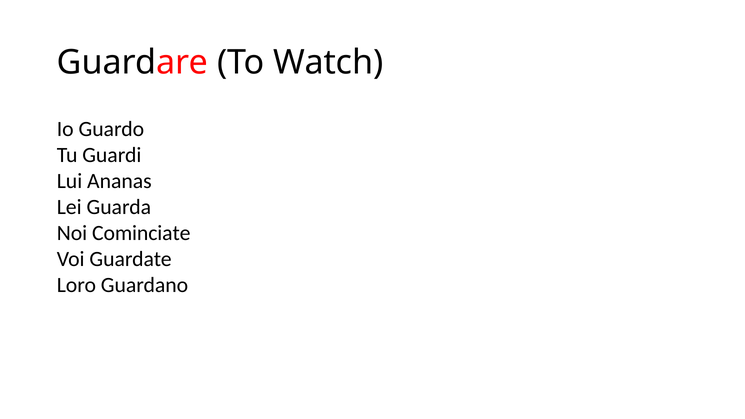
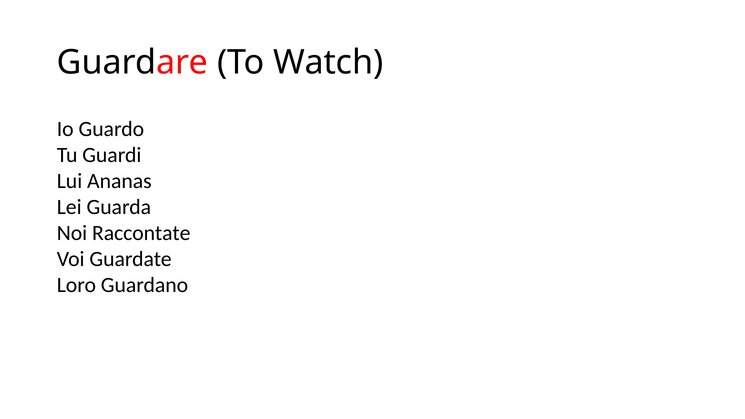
Cominciate: Cominciate -> Raccontate (141, 233)
